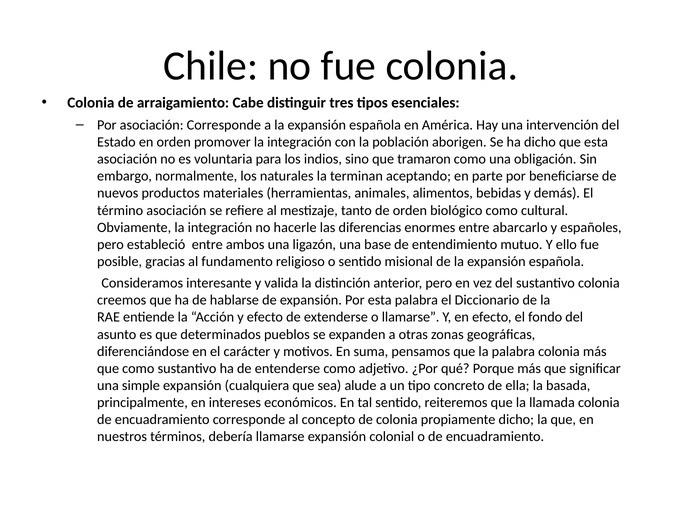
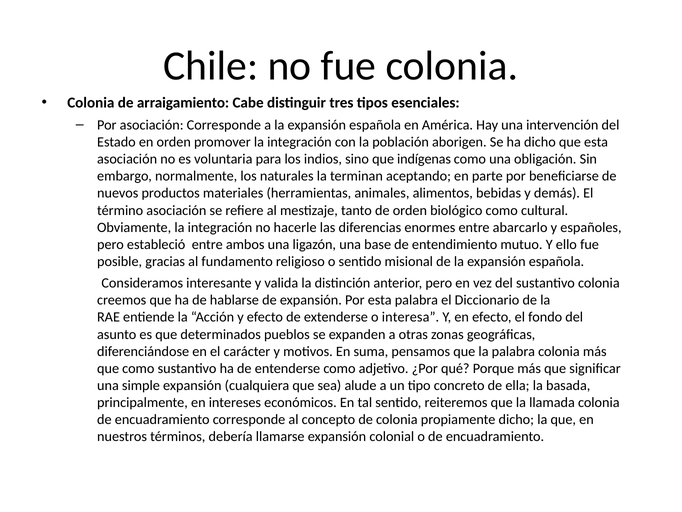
tramaron: tramaron -> indígenas (424, 159)
o llamarse: llamarse -> interesa (411, 317)
